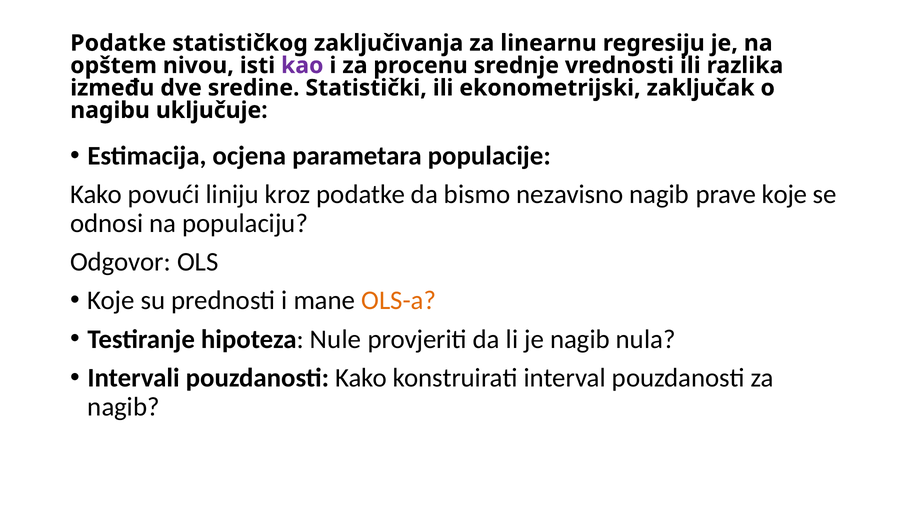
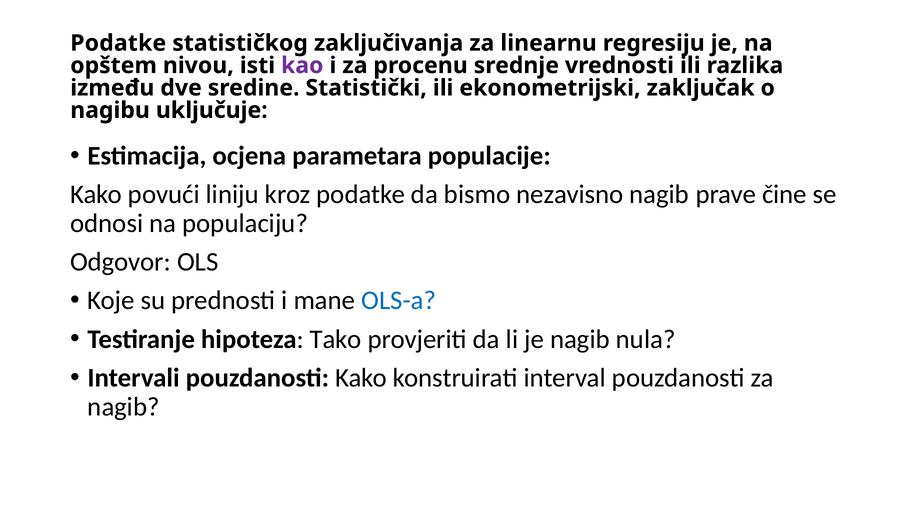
prave koje: koje -> čine (784, 194)
OLS-a colour: orange -> blue (399, 301)
Nule: Nule -> Tako (336, 339)
